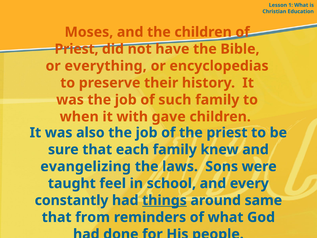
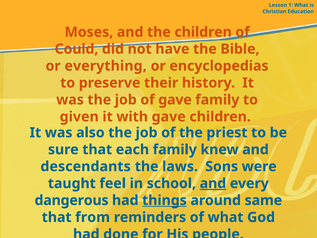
Priest: Priest -> Could (76, 49)
of such: such -> gave (175, 100)
when: when -> given (79, 117)
evangelizing: evangelizing -> descendants (86, 166)
and underline: none -> present (213, 183)
constantly: constantly -> dangerous (72, 200)
